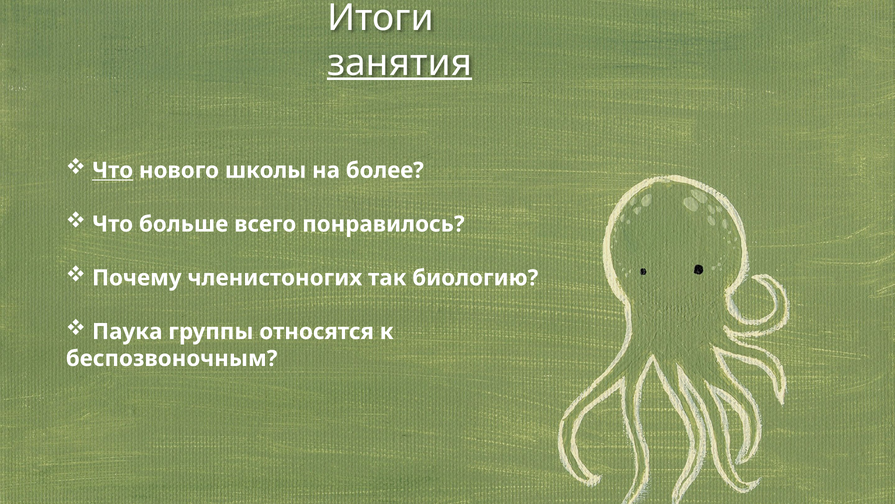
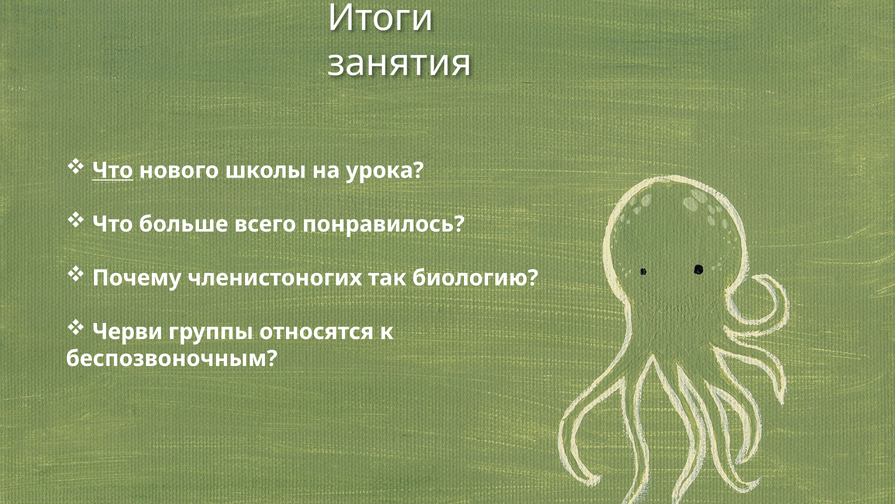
занятия underline: present -> none (400, 63)
более: более -> урока (385, 170)
Паука: Паука -> Черви (127, 331)
